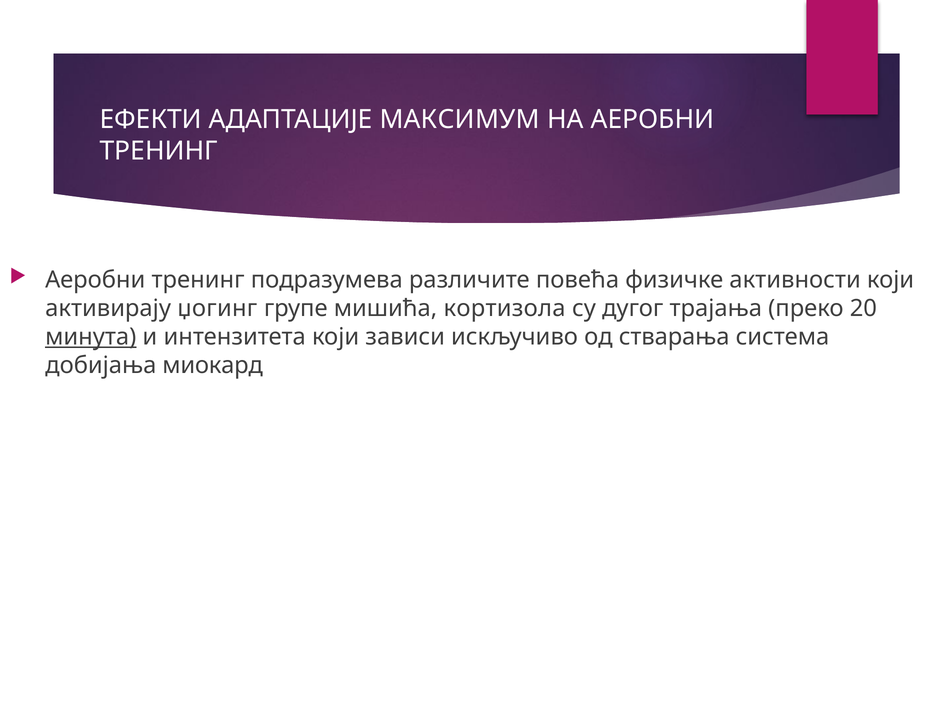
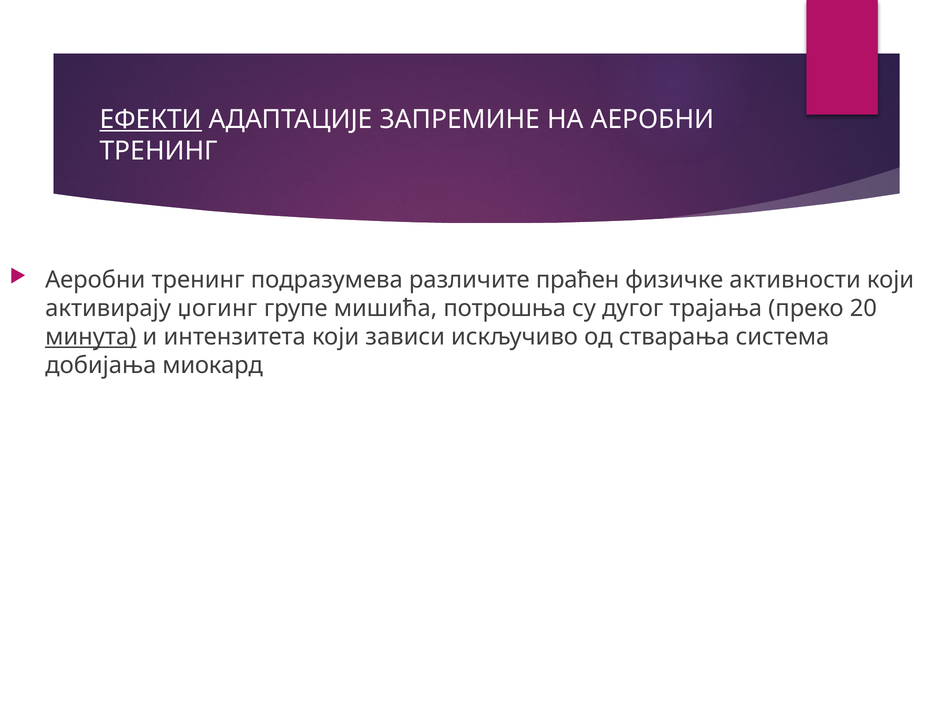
ЕФЕКТИ underline: none -> present (151, 119)
МАКСИМУМ: МАКСИМУМ -> ЗАПРЕМИНЕ (460, 119)
повећа: повећа -> праћен (578, 280)
кортизола: кортизола -> потрошња (505, 308)
